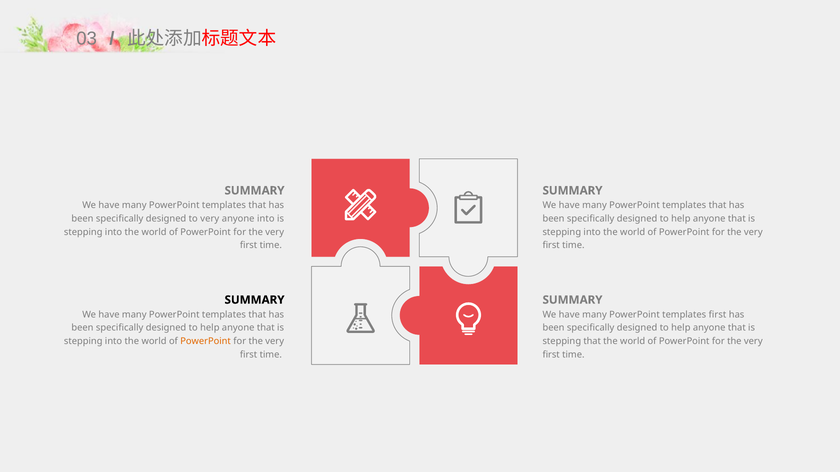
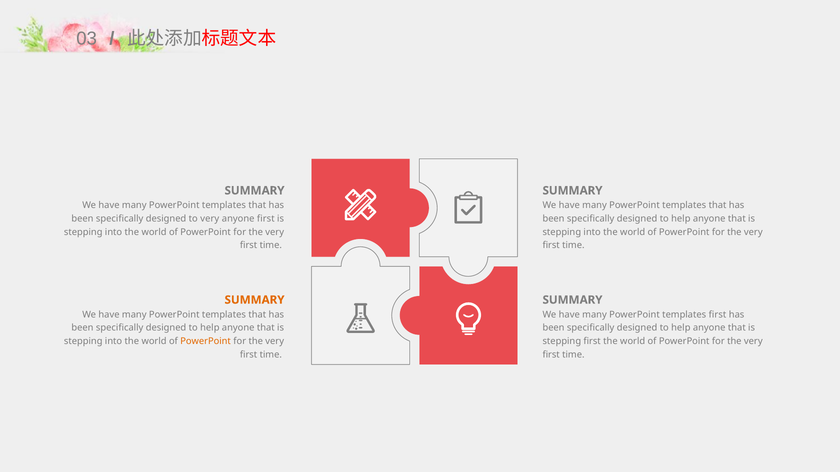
anyone into: into -> first (266, 219)
SUMMARY colour: black -> orange (255, 300)
stepping that: that -> first (592, 342)
